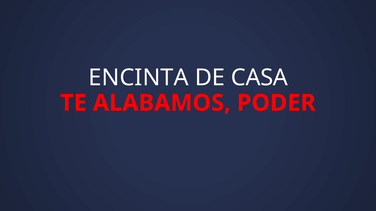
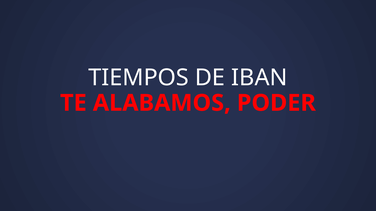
ENCINTA: ENCINTA -> TIEMPOS (139, 78)
CASA: CASA -> IBAN (259, 78)
